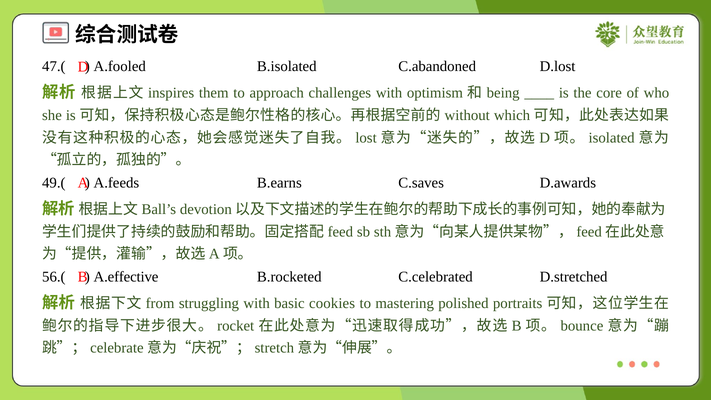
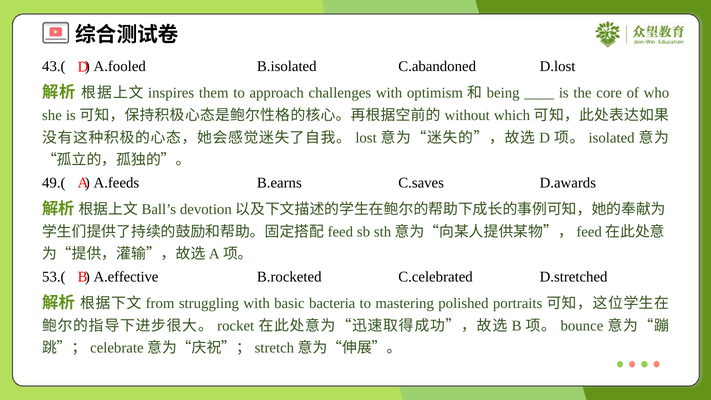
47.(: 47.( -> 43.( (54, 67)
56.(: 56.( -> 53.( (54, 277)
cookies: cookies -> bacteria (332, 303)
